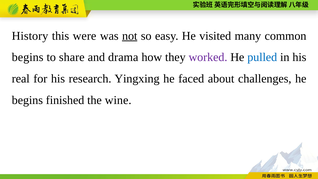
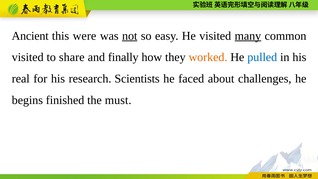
History: History -> Ancient (30, 36)
many underline: none -> present (248, 36)
begins: begins -> visited (28, 57)
drama: drama -> finally (123, 57)
worked colour: purple -> orange (208, 57)
Yingxing: Yingxing -> Scientists (137, 79)
wine: wine -> must (118, 100)
